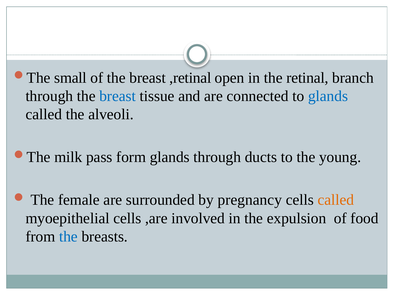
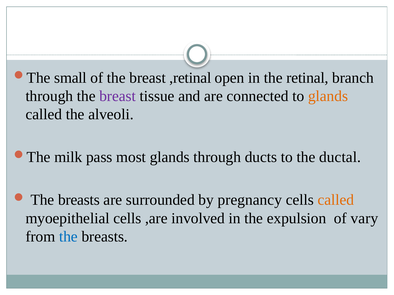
breast colour: blue -> purple (118, 96)
glands colour: blue -> orange (328, 96)
form: form -> most (131, 157)
young: young -> ductal (340, 157)
female: female -> breasts (79, 200)
food: food -> vary (364, 219)
